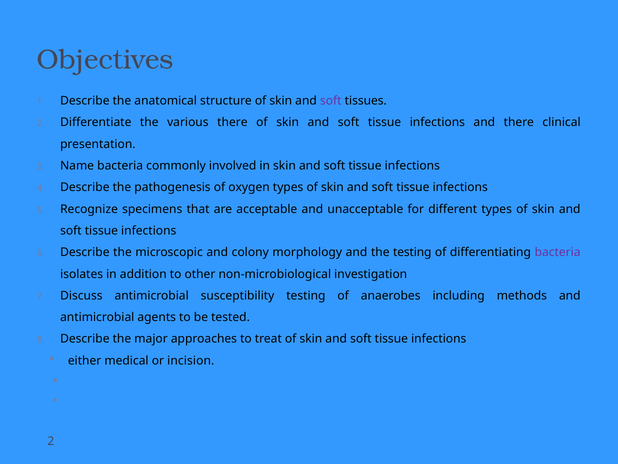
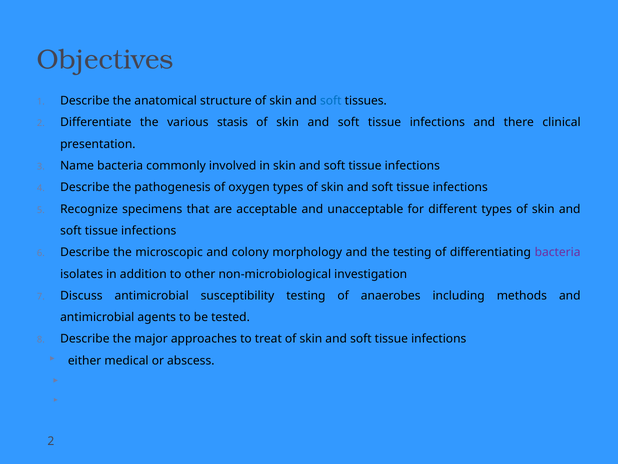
soft colour: purple -> blue (331, 101)
various there: there -> stasis (232, 122)
incision: incision -> abscess (191, 360)
